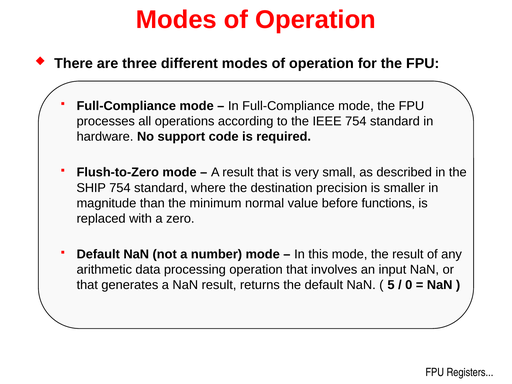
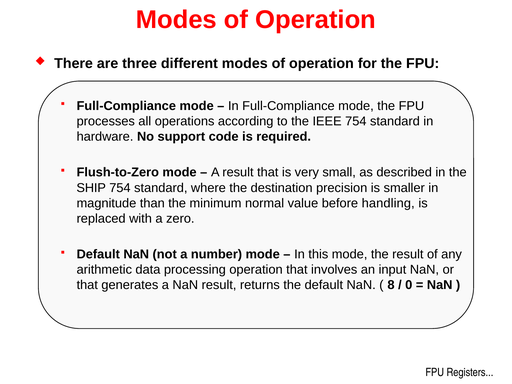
functions: functions -> handling (388, 203)
5: 5 -> 8 (391, 285)
